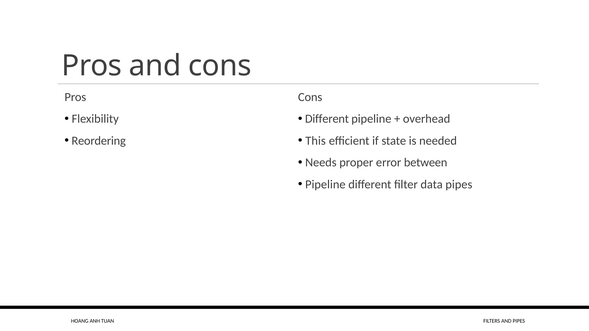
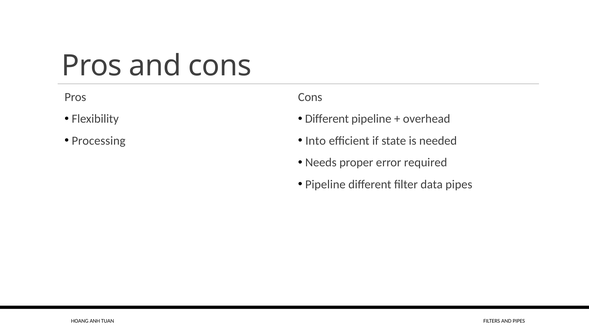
Reordering: Reordering -> Processing (99, 141)
This: This -> Into (316, 141)
between: between -> required (426, 163)
